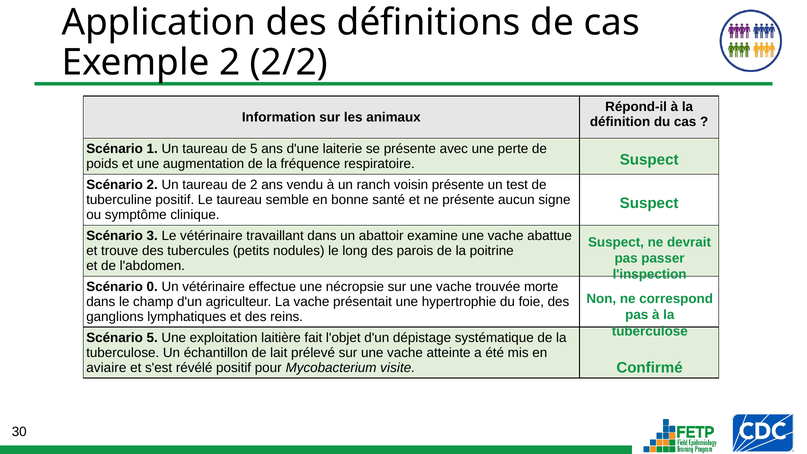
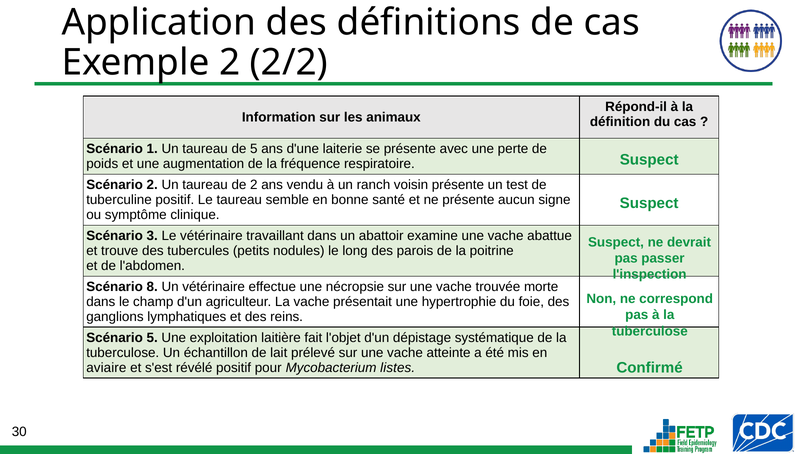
0: 0 -> 8 (152, 287)
visite: visite -> listes (398, 368)
